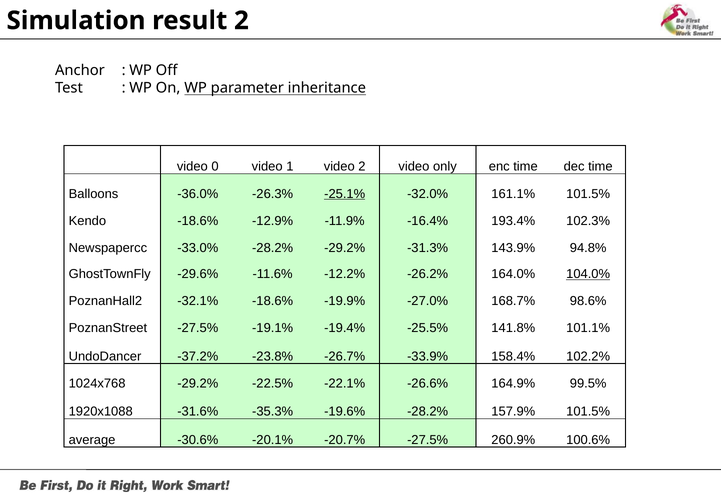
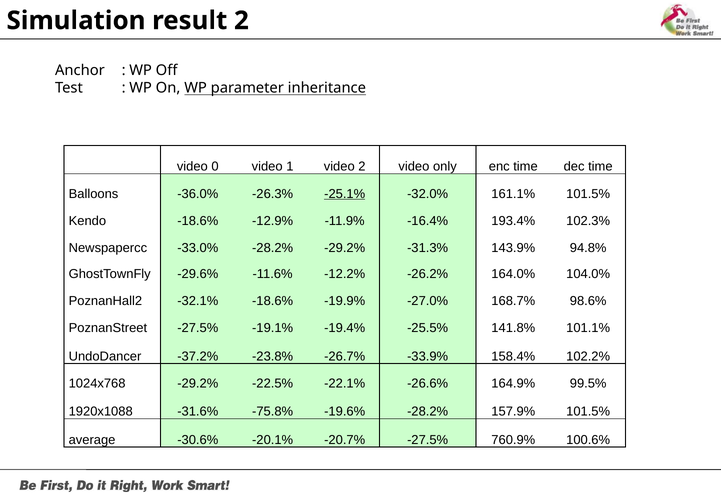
104.0% underline: present -> none (588, 274)
-35.3%: -35.3% -> -75.8% (273, 412)
260.9%: 260.9% -> 760.9% (513, 440)
